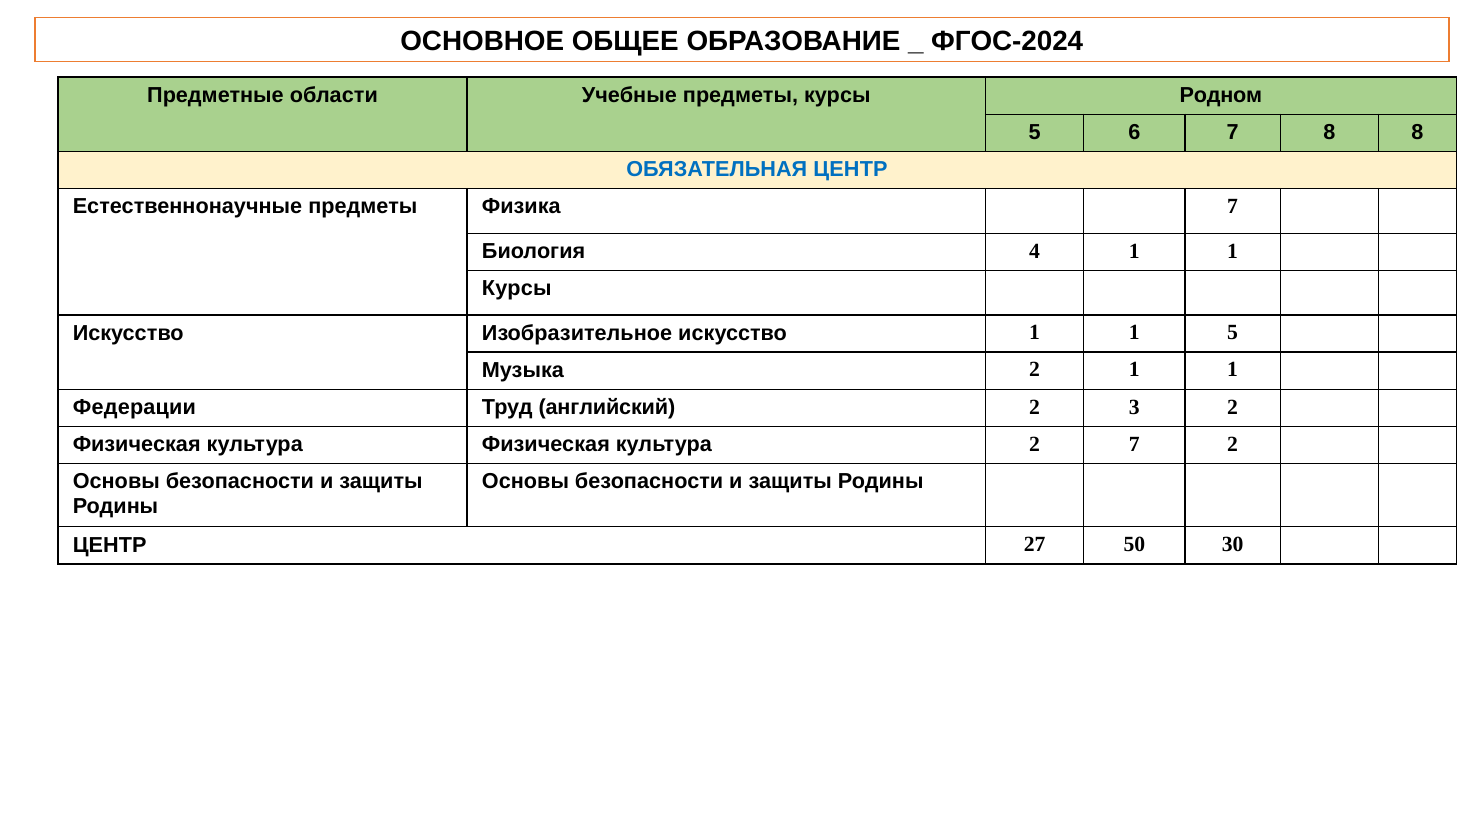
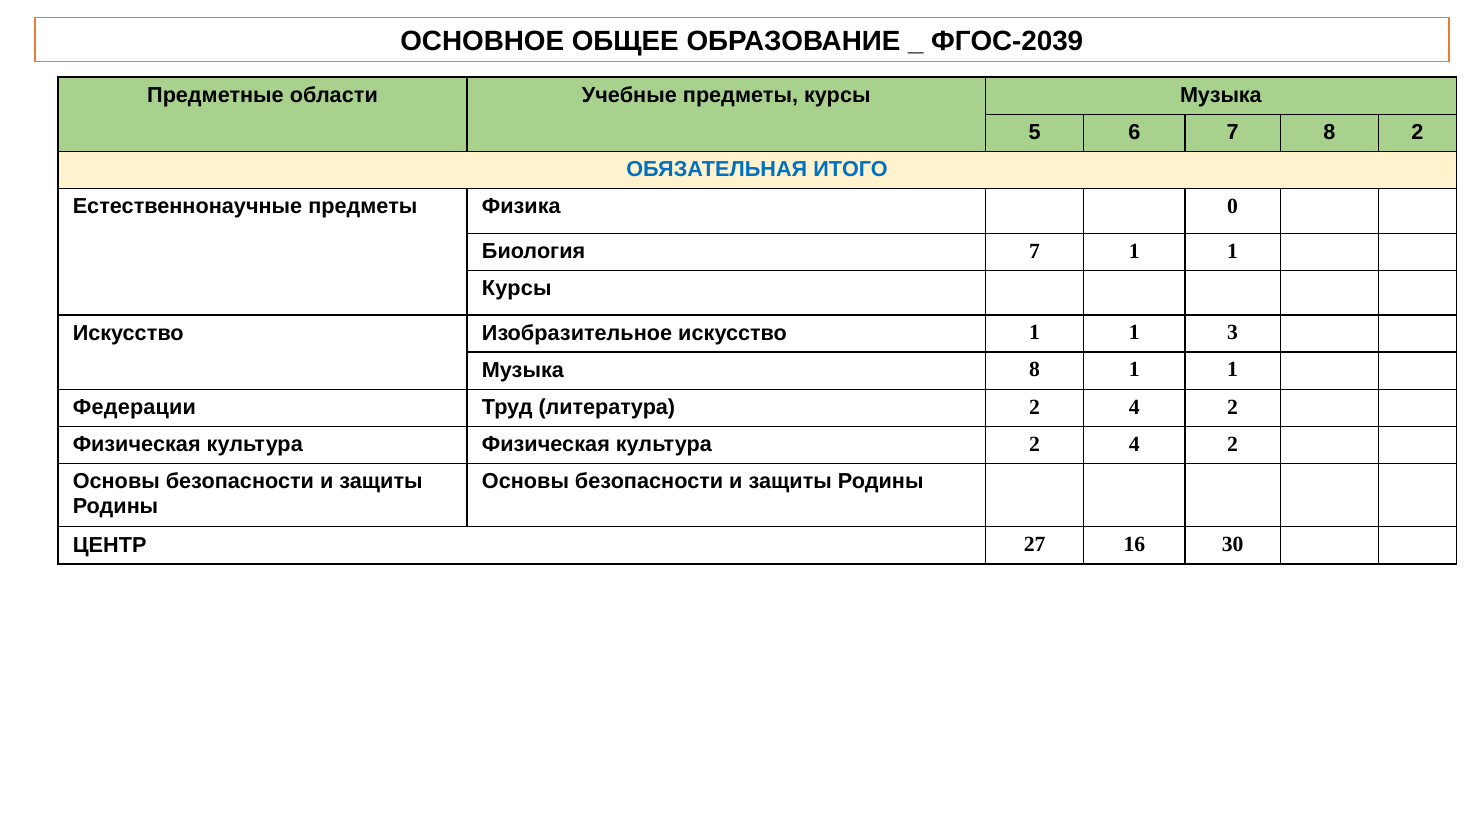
ФГОС-2024: ФГОС-2024 -> ФГОС-2039 (1007, 41)
курсы Родном: Родном -> Музыка (1221, 95)
8 8: 8 -> 2 (1417, 132)
ОБЯЗАТЕЛЬНАЯ ЦЕНТР: ЦЕНТР -> ИТОГО (851, 170)
Физика 7: 7 -> 0 (1233, 206)
Биология 4: 4 -> 7 (1035, 251)
1 5: 5 -> 3 (1233, 333)
Музыка 2: 2 -> 8 (1035, 370)
английский: английский -> литература (607, 407)
3: 3 -> 4 (1134, 407)
культура 2 7: 7 -> 4 (1134, 444)
50: 50 -> 16 (1134, 544)
